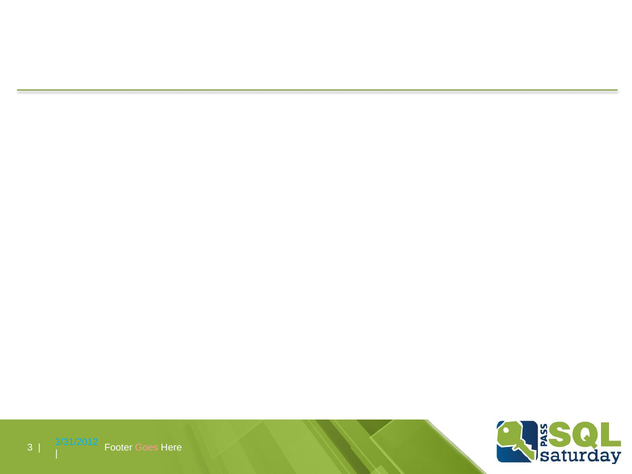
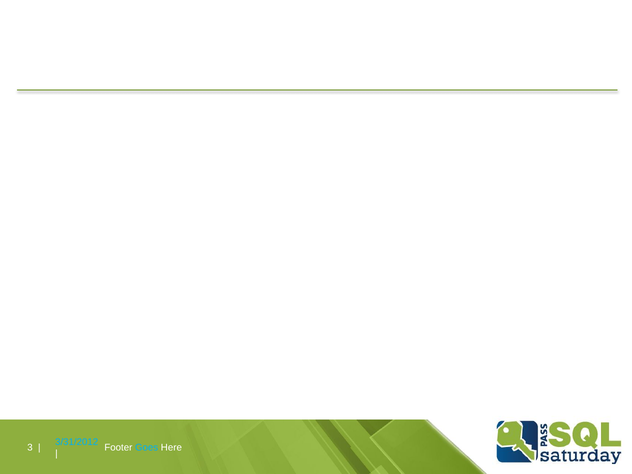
Goes colour: pink -> light blue (147, 448)
